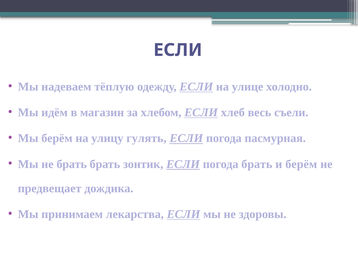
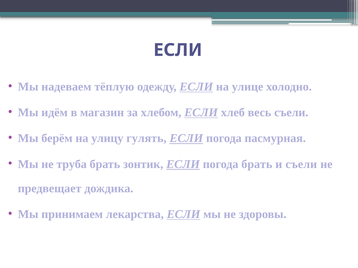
не брать: брать -> труба (72, 164)
и берём: берём -> съели (301, 164)
